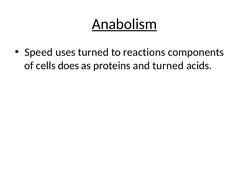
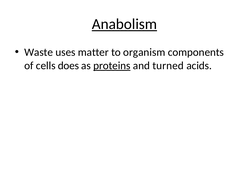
Speed: Speed -> Waste (39, 52)
uses turned: turned -> matter (93, 52)
reactions: reactions -> organism (144, 52)
proteins underline: none -> present (112, 66)
